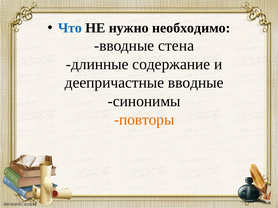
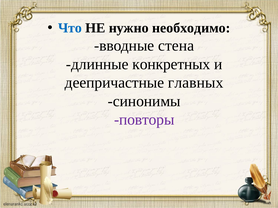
содержание: содержание -> конкретных (171, 64)
деепричастные вводные: вводные -> главных (196, 83)
повторы colour: orange -> purple (144, 120)
